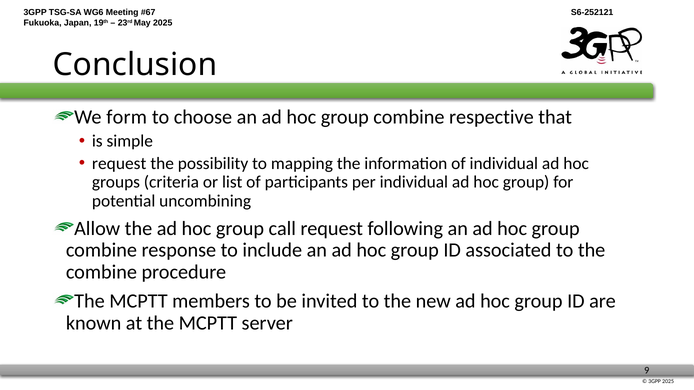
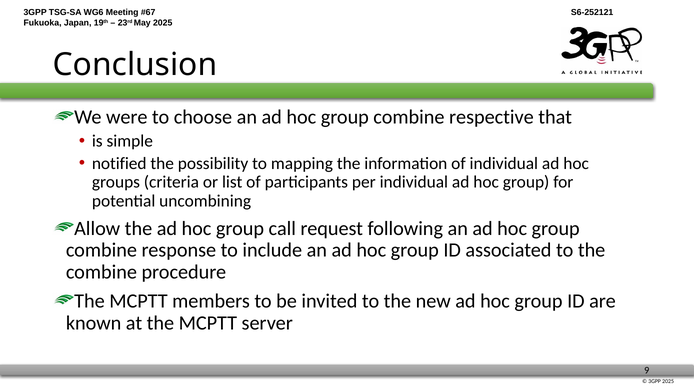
form: form -> were (127, 117)
request: request -> notified (119, 164)
